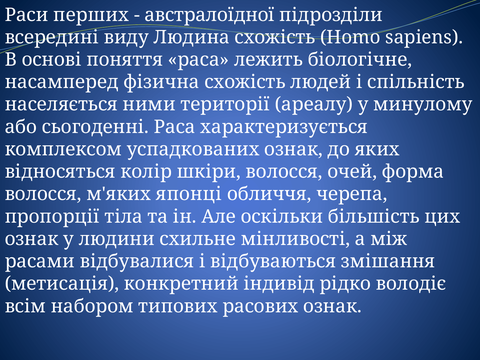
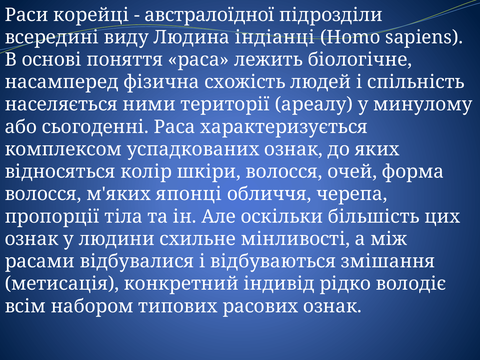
перших: перших -> корейці (91, 15)
Людина схожість: схожість -> індіанці (275, 37)
